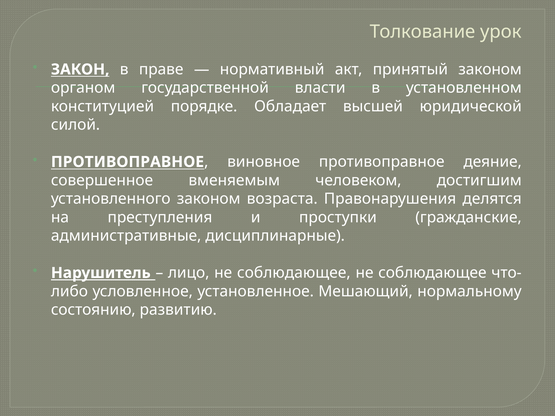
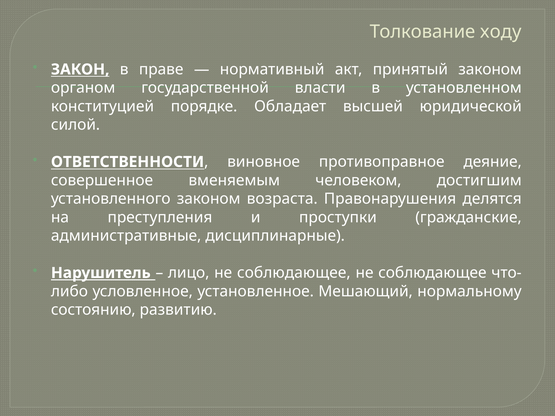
урок: урок -> ходу (501, 32)
ПРОТИВОПРАВНОЕ: ПРОТИВОПРАВНОЕ -> ОТВЕТСТВЕННОСТИ (128, 162)
